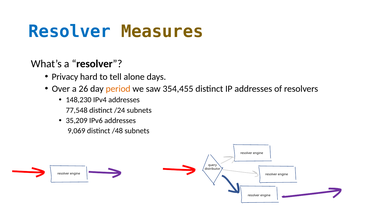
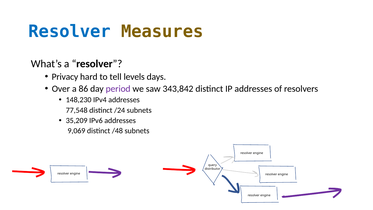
alone: alone -> levels (134, 77)
26: 26 -> 86 (83, 89)
period colour: orange -> purple (118, 89)
354,455: 354,455 -> 343,842 (178, 89)
